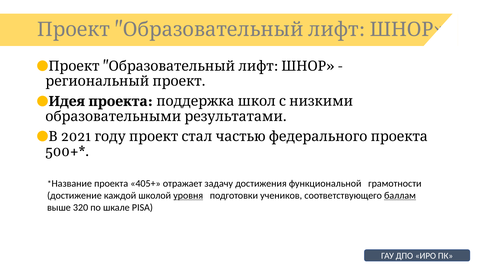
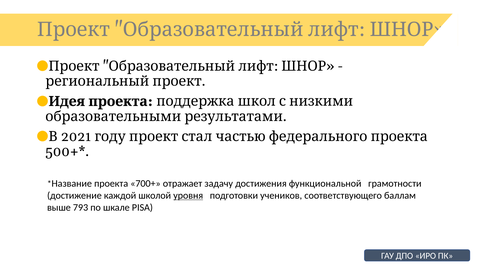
405+: 405+ -> 700+ (145, 183)
баллам underline: present -> none (400, 195)
320: 320 -> 793 (81, 207)
